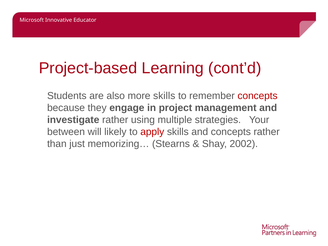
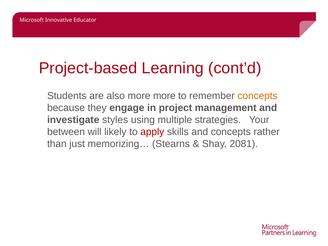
more skills: skills -> more (164, 96)
concepts colour: red -> orange (258, 96)
investigate rather: rather -> styles (115, 120)
2002: 2002 -> 2081 (244, 144)
